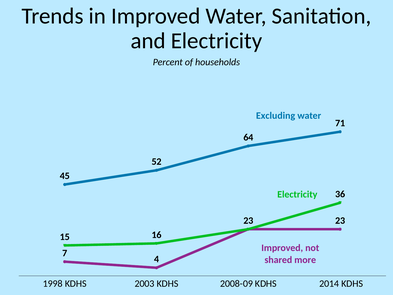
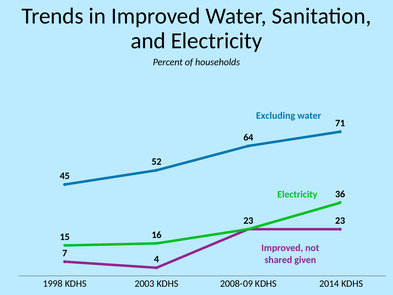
more: more -> given (305, 260)
